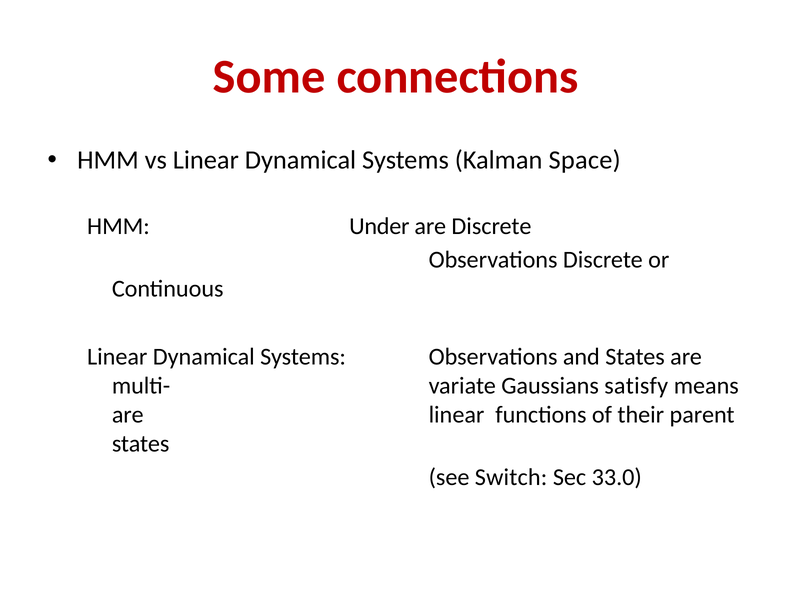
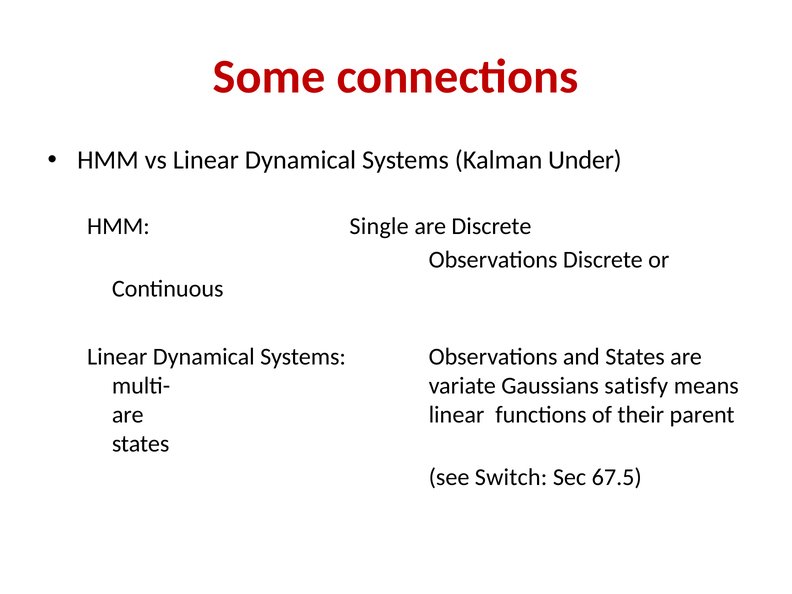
Space: Space -> Under (585, 160)
Under: Under -> Single (379, 226)
33.0: 33.0 -> 67.5 (617, 477)
